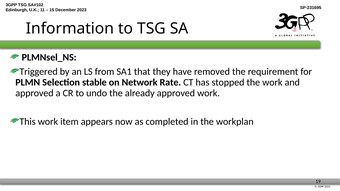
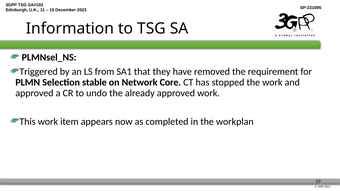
Rate: Rate -> Core (170, 82)
